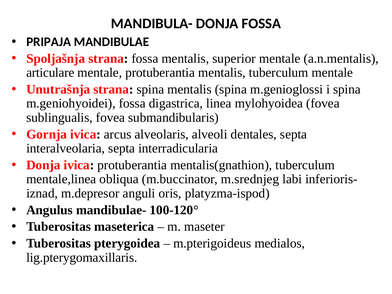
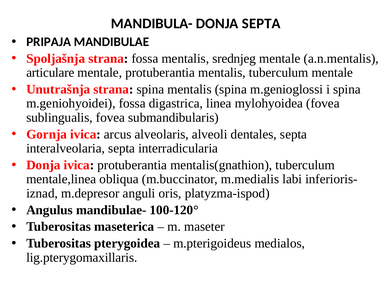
DONJA FOSSA: FOSSA -> SEPTA (261, 24)
superior: superior -> srednjeg (234, 58)
m.srednjeg: m.srednjeg -> m.medialis (250, 179)
